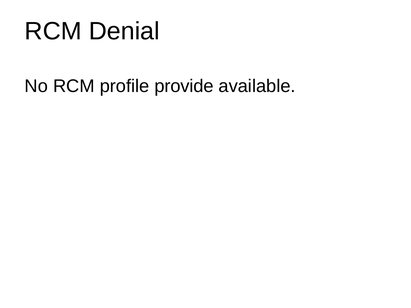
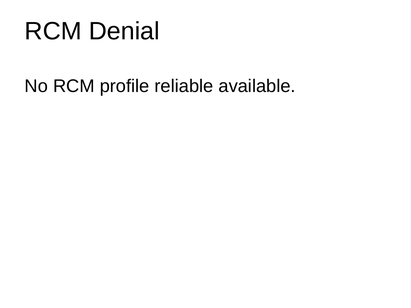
provide: provide -> reliable (184, 86)
